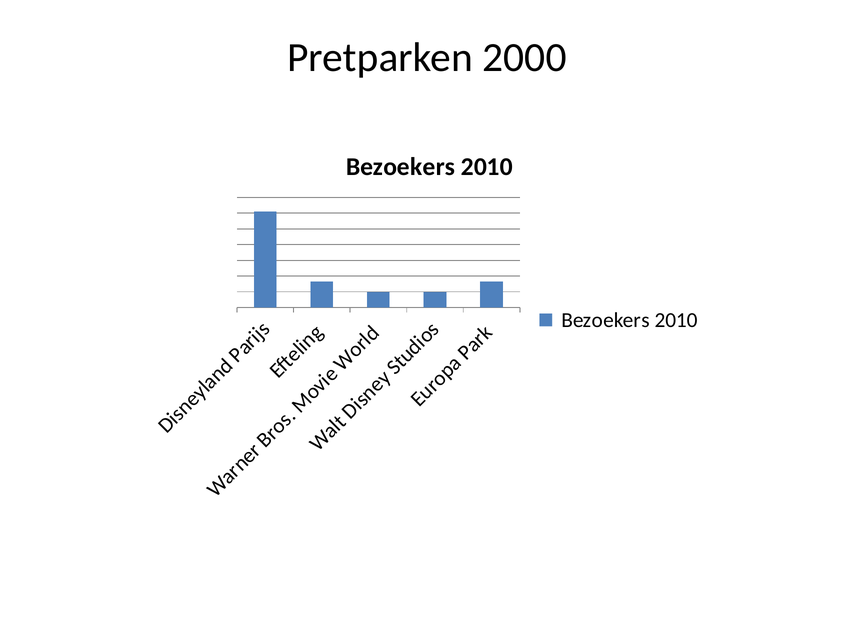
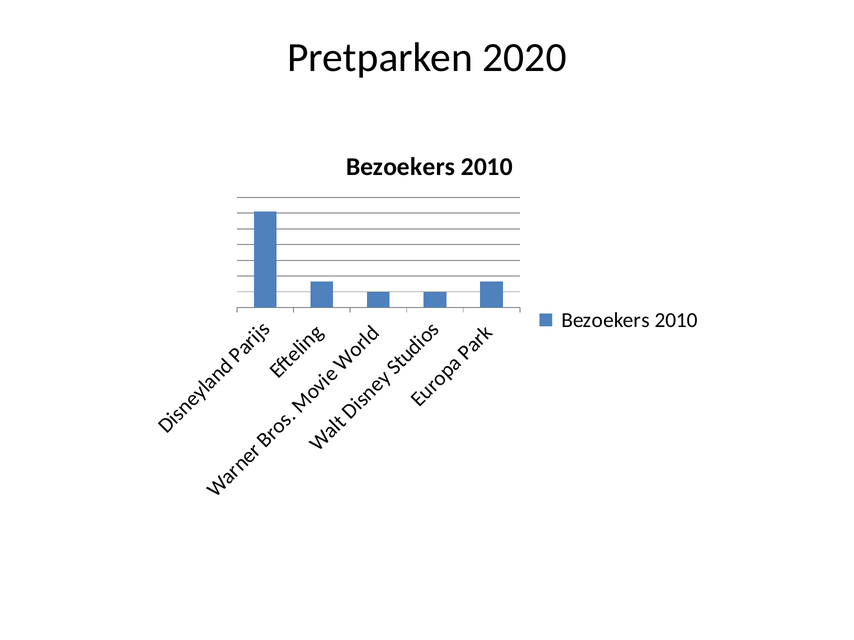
2000: 2000 -> 2020 (524, 58)
